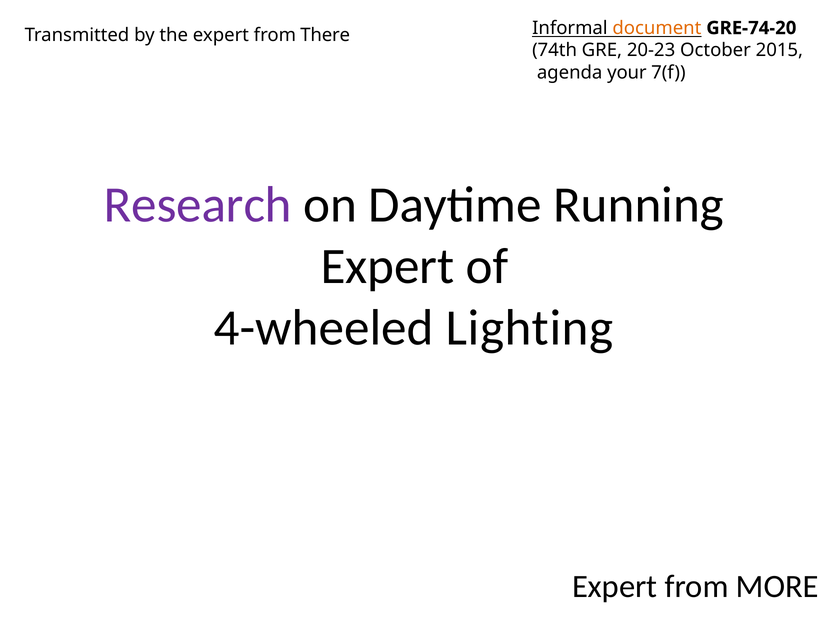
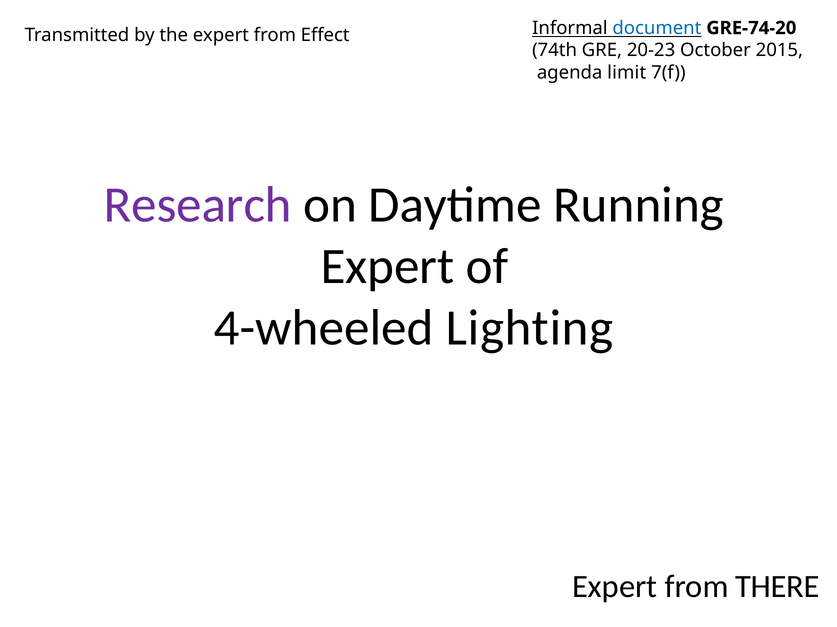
There: There -> Effect (325, 35)
document colour: orange -> blue (657, 28)
your: your -> limit (627, 73)
MORE: MORE -> THERE (777, 587)
